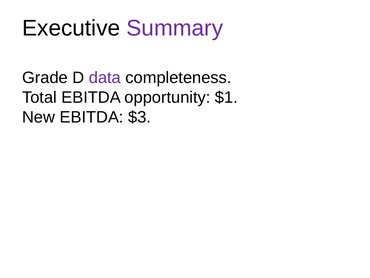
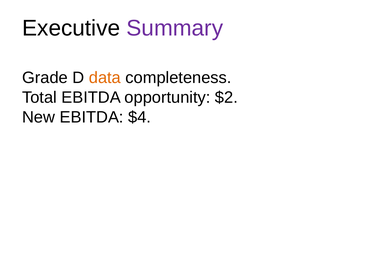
data colour: purple -> orange (105, 78)
$1: $1 -> $2 (226, 97)
$3: $3 -> $4 (140, 117)
